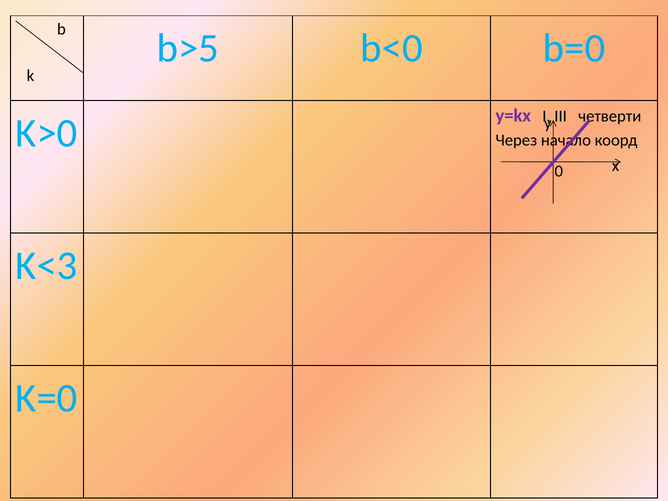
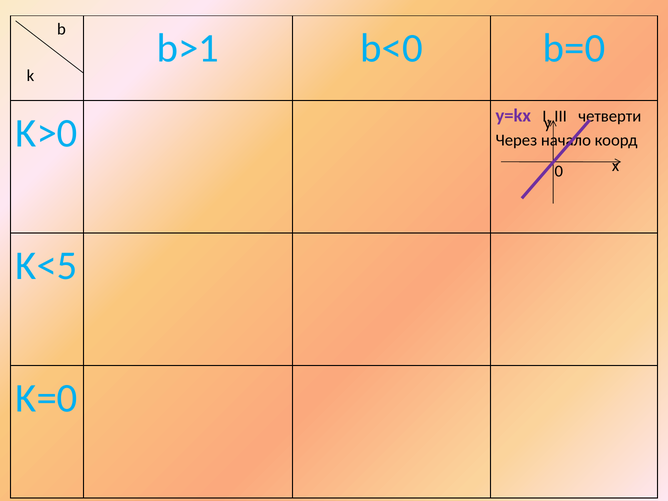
b>5: b>5 -> b>1 (188, 48)
K<3: K<3 -> K<5 (47, 266)
